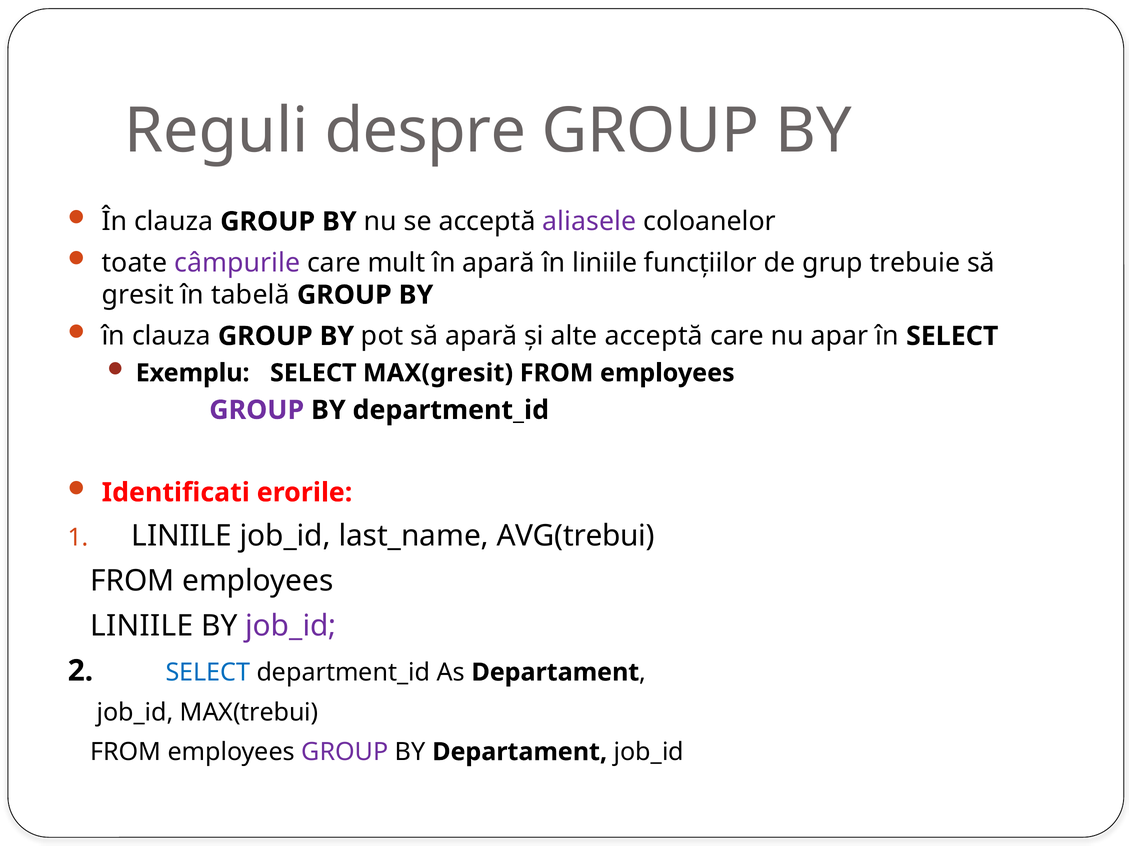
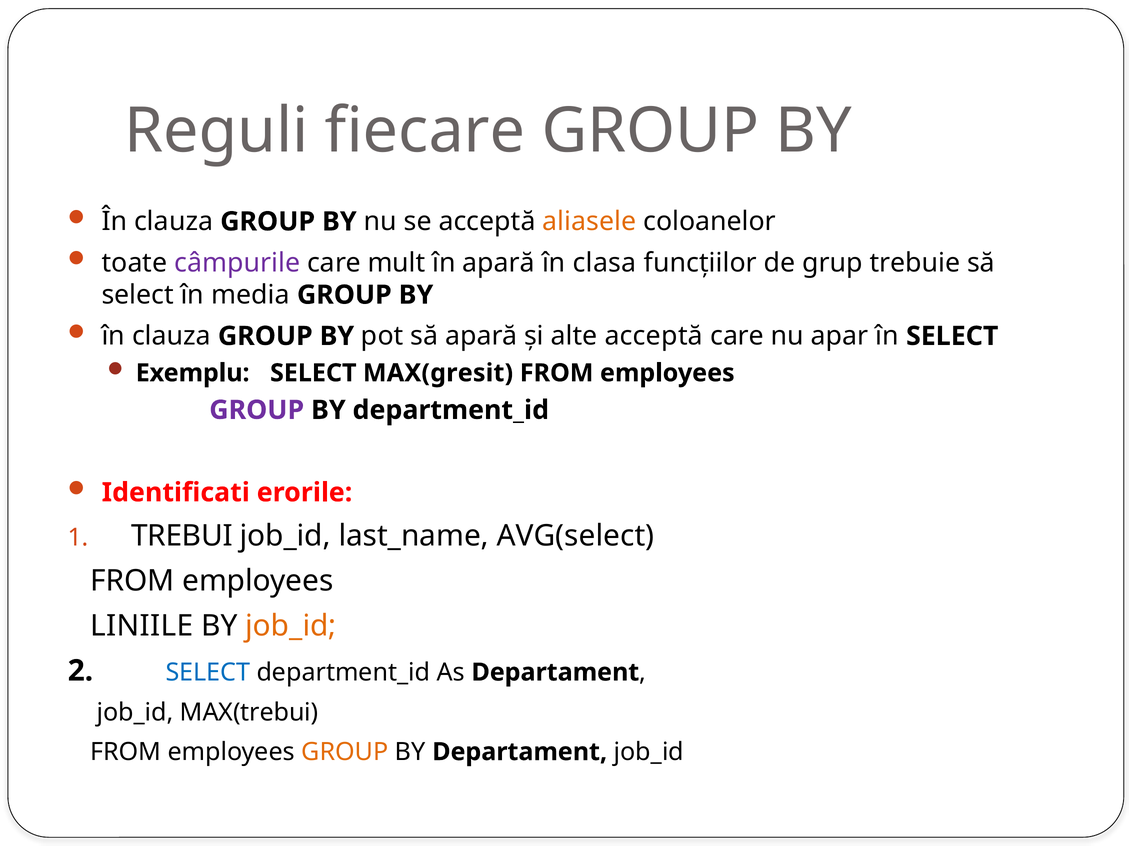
despre: despre -> fiecare (425, 131)
aliasele colour: purple -> orange (589, 222)
în liniile: liniile -> clasa (605, 263)
gresit: gresit -> select (138, 295)
tabelă: tabelă -> media (250, 295)
LINIILE: LINIILE -> TREBUI (182, 536)
AVG(trebui: AVG(trebui -> AVG(select (575, 536)
job_id colour: purple -> orange (291, 626)
GROUP colour: purple -> orange (345, 752)
